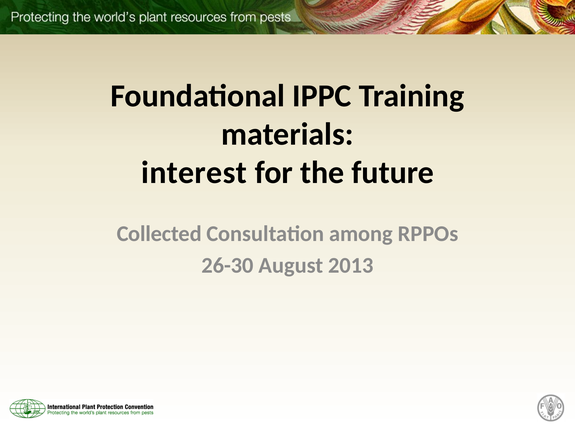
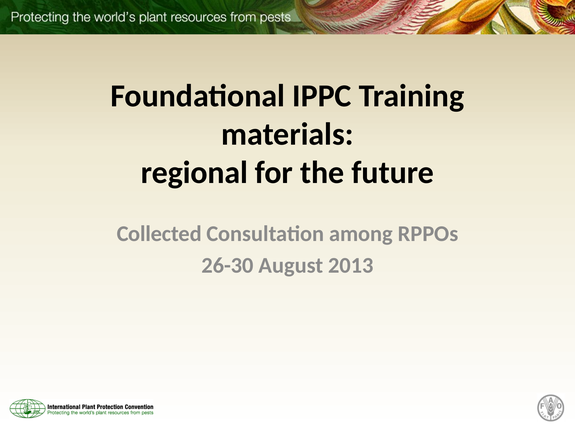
interest: interest -> regional (194, 172)
